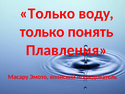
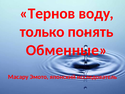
Только: Только -> Тернов (47, 13)
Плавления: Плавления -> Обменные (67, 50)
